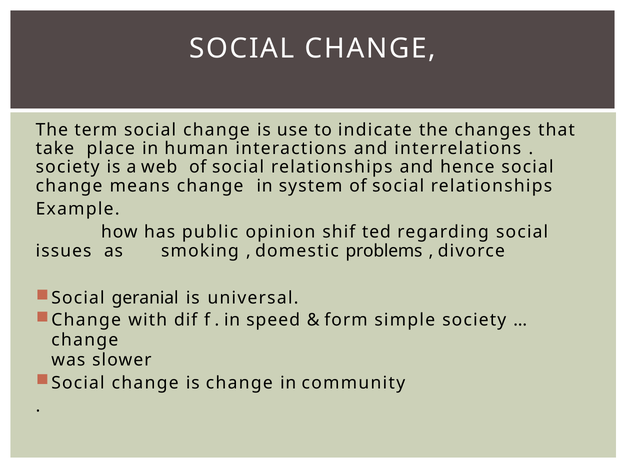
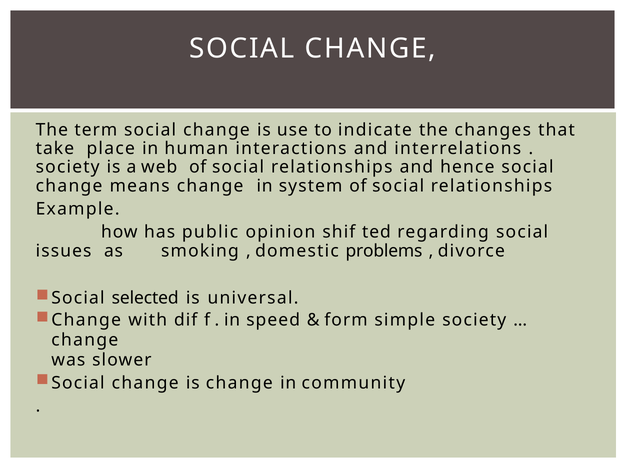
geranial: geranial -> selected (145, 298)
